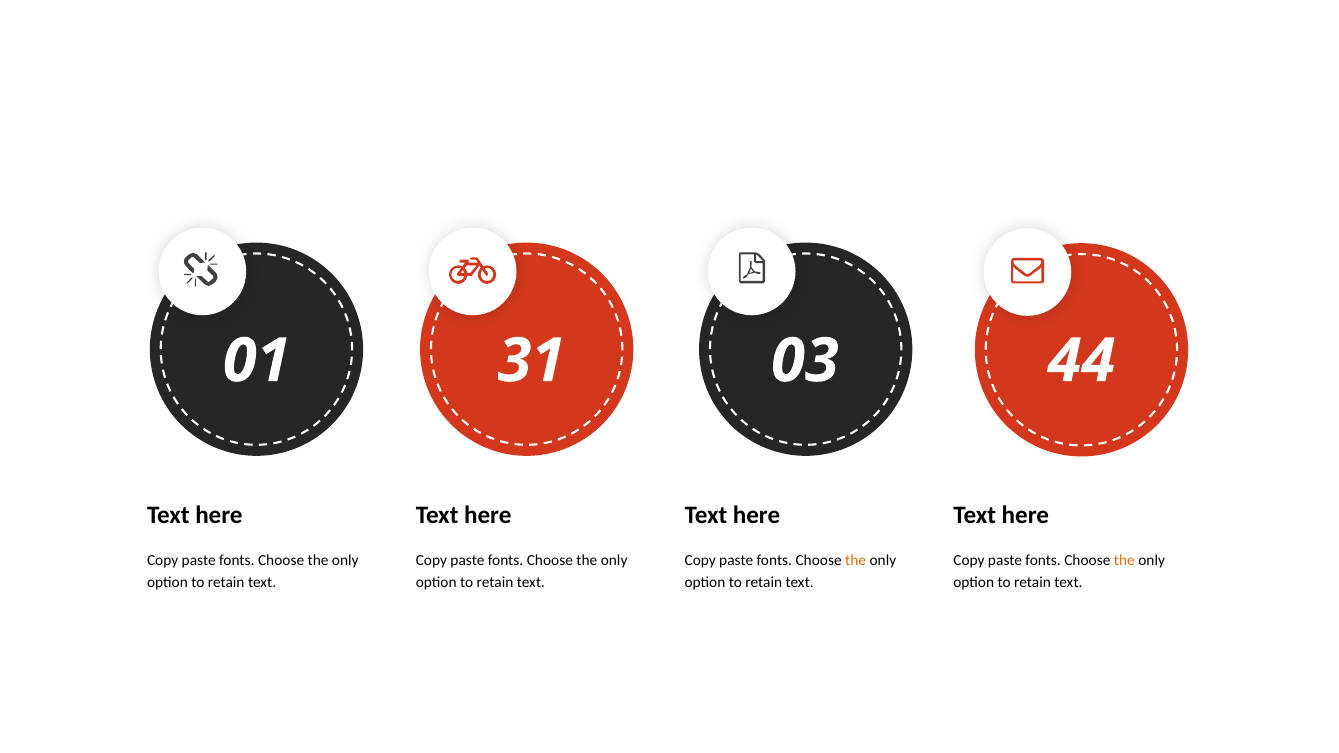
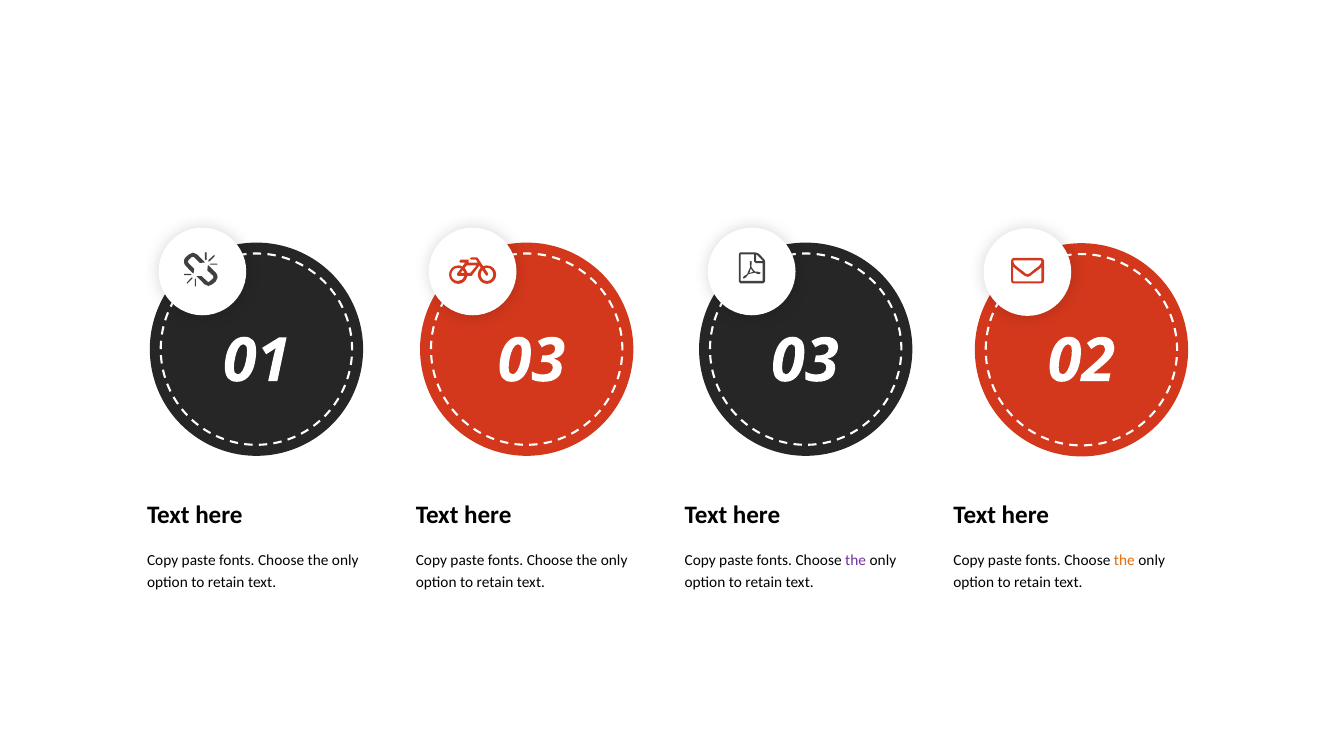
01 31: 31 -> 03 (531, 361)
44: 44 -> 02 (1081, 361)
the colour: orange -> purple (856, 560)
